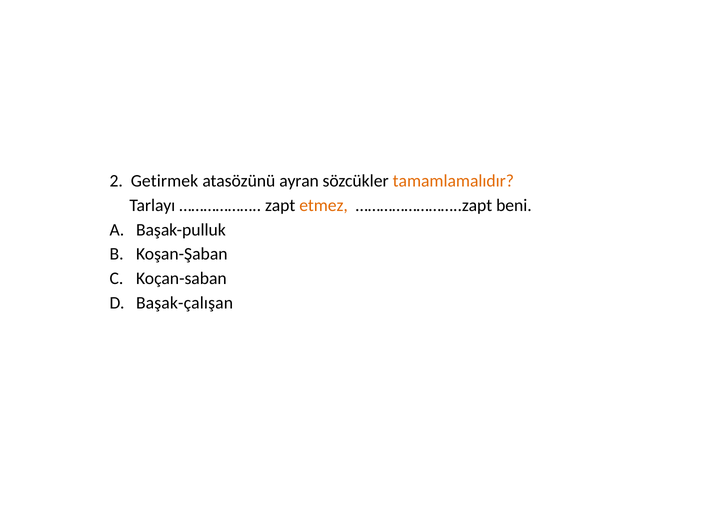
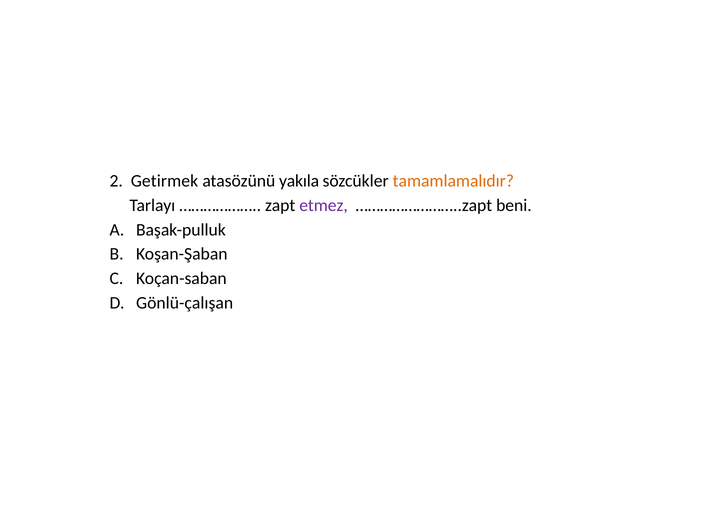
ayran: ayran -> yakıla (299, 181)
etmez colour: orange -> purple (324, 205)
Başak-çalışan: Başak-çalışan -> Gönlü-çalışan (185, 303)
